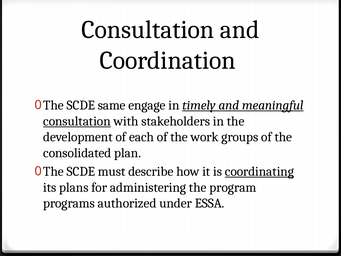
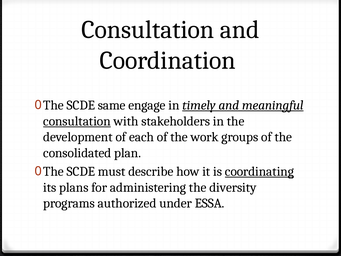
program: program -> diversity (233, 187)
